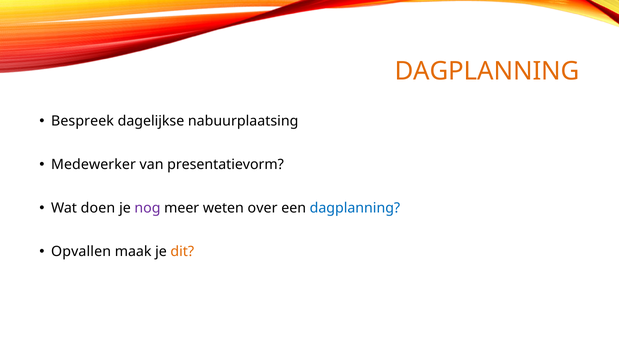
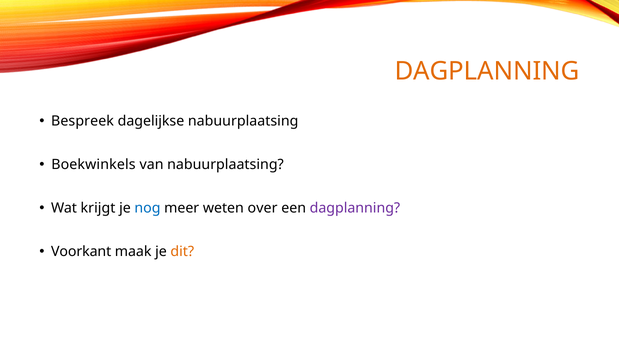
Medewerker: Medewerker -> Boekwinkels (93, 165)
van presentatievorm: presentatievorm -> nabuurplaatsing (225, 165)
doen: doen -> krijgt (98, 208)
nog colour: purple -> blue (148, 208)
dagplanning colour: blue -> purple (355, 208)
Opvallen: Opvallen -> Voorkant (81, 252)
